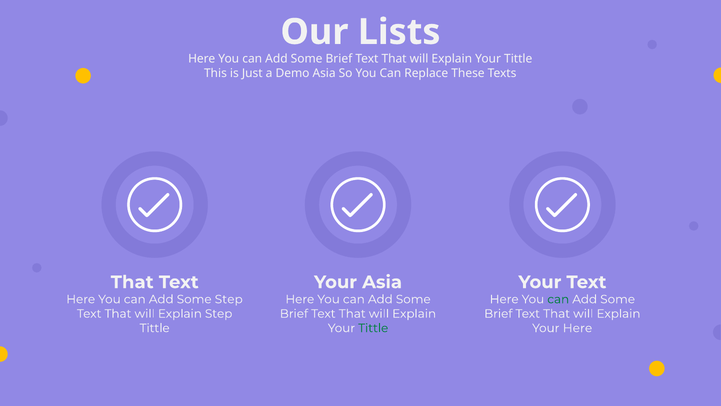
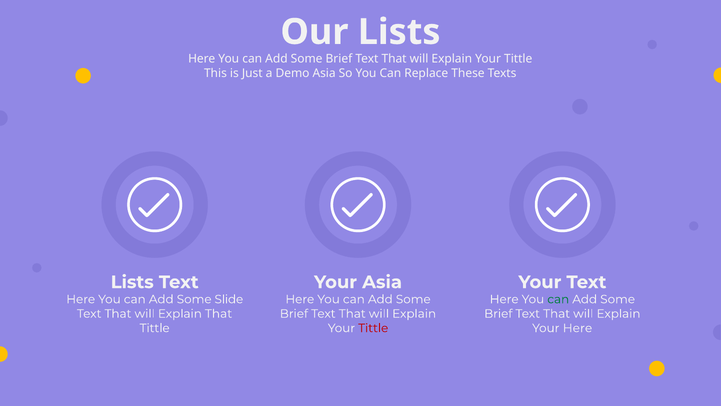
That: That -> Lists (132, 282)
Some Step: Step -> Slide (229, 299)
Explain Step: Step -> That (219, 313)
Tittle colour: green -> red (373, 328)
